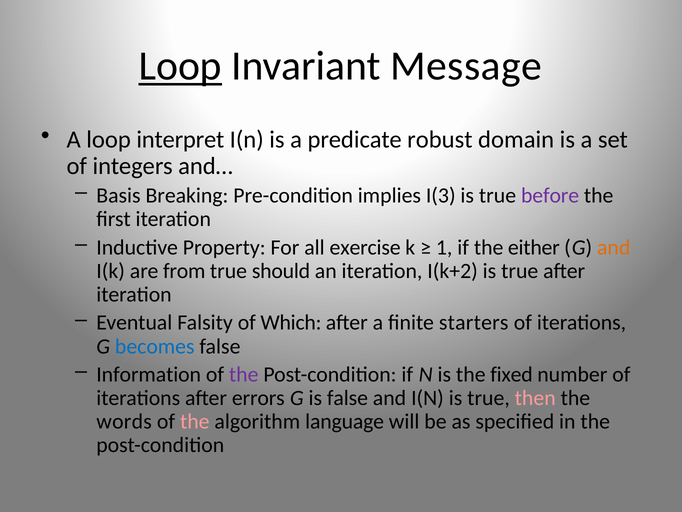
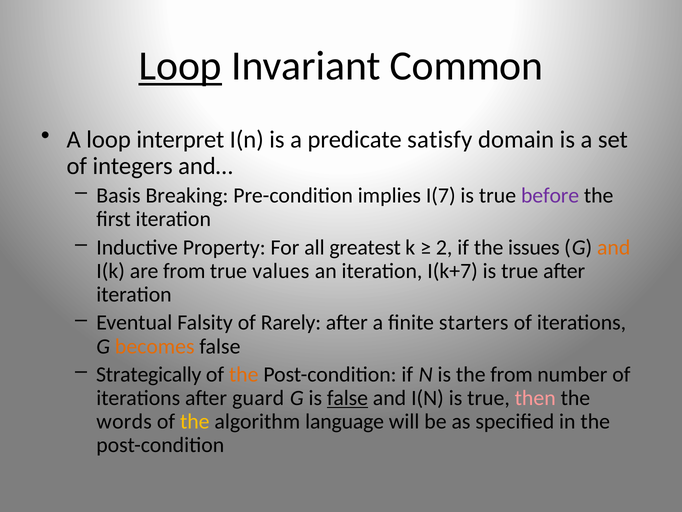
Message: Message -> Common (466, 66)
robust: robust -> satisfy (440, 139)
I(3: I(3 -> I(7 (441, 195)
exercise: exercise -> greatest (365, 247)
1: 1 -> 2 (444, 247)
either: either -> issues (534, 247)
should: should -> values (281, 271)
I(k+2: I(k+2 -> I(k+7 (453, 271)
Which: Which -> Rarely (291, 322)
becomes colour: blue -> orange (155, 346)
Information: Information -> Strategically (149, 374)
the colour: purple -> orange (244, 374)
the fixed: fixed -> from (512, 374)
errors: errors -> guard (258, 398)
false underline: none -> present (347, 398)
the colour: pink -> yellow (195, 421)
